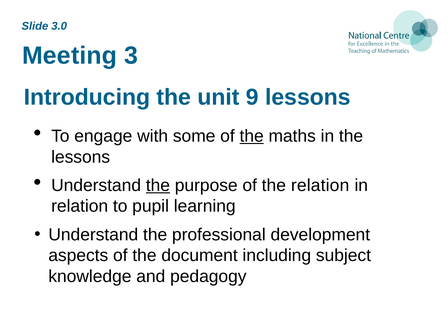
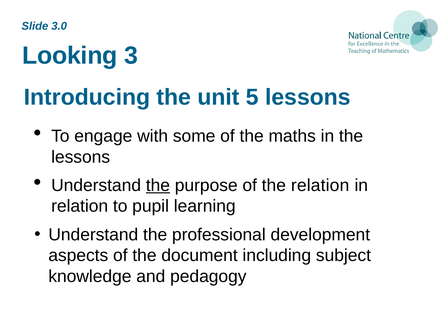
Meeting: Meeting -> Looking (70, 56)
9: 9 -> 5 (252, 97)
the underline: present -> none (252, 136)
